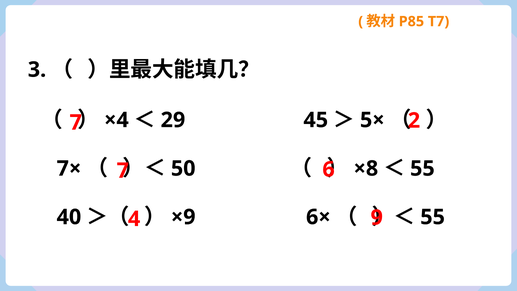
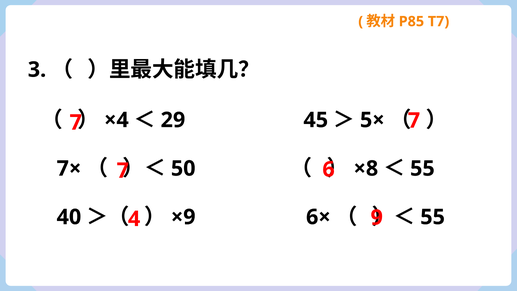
2: 2 -> 7 (414, 120)
